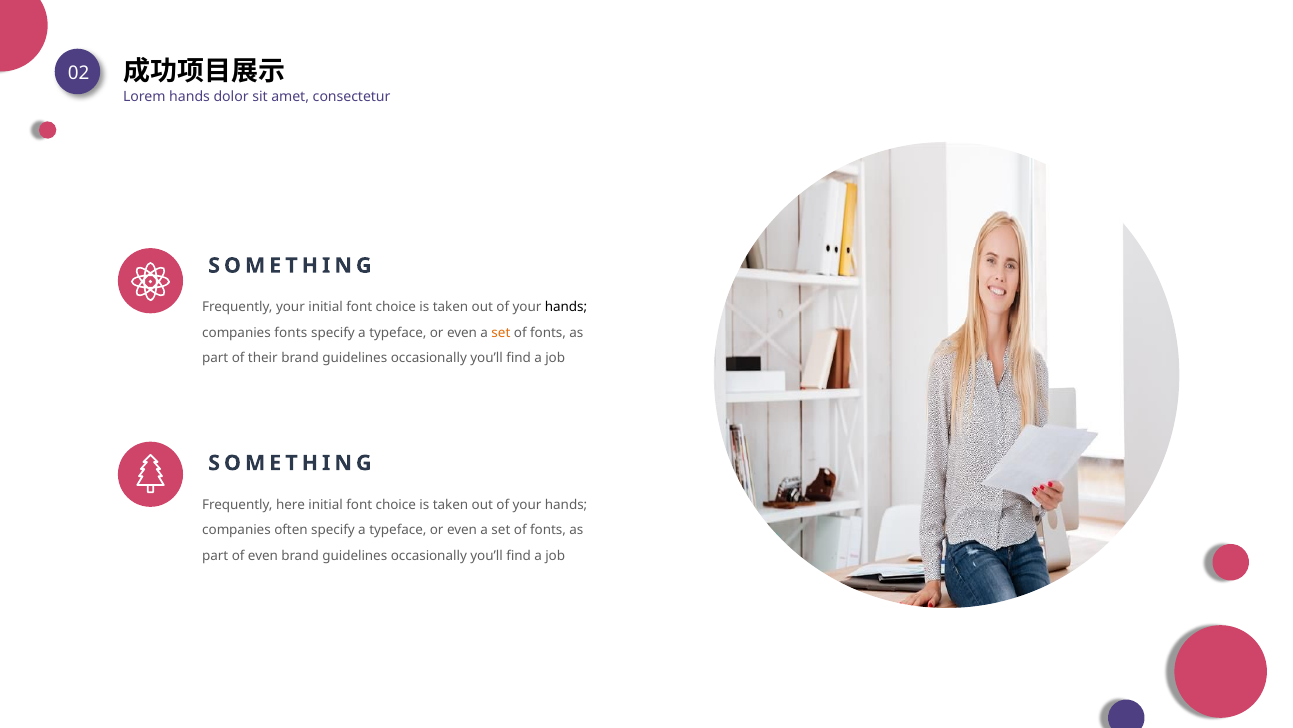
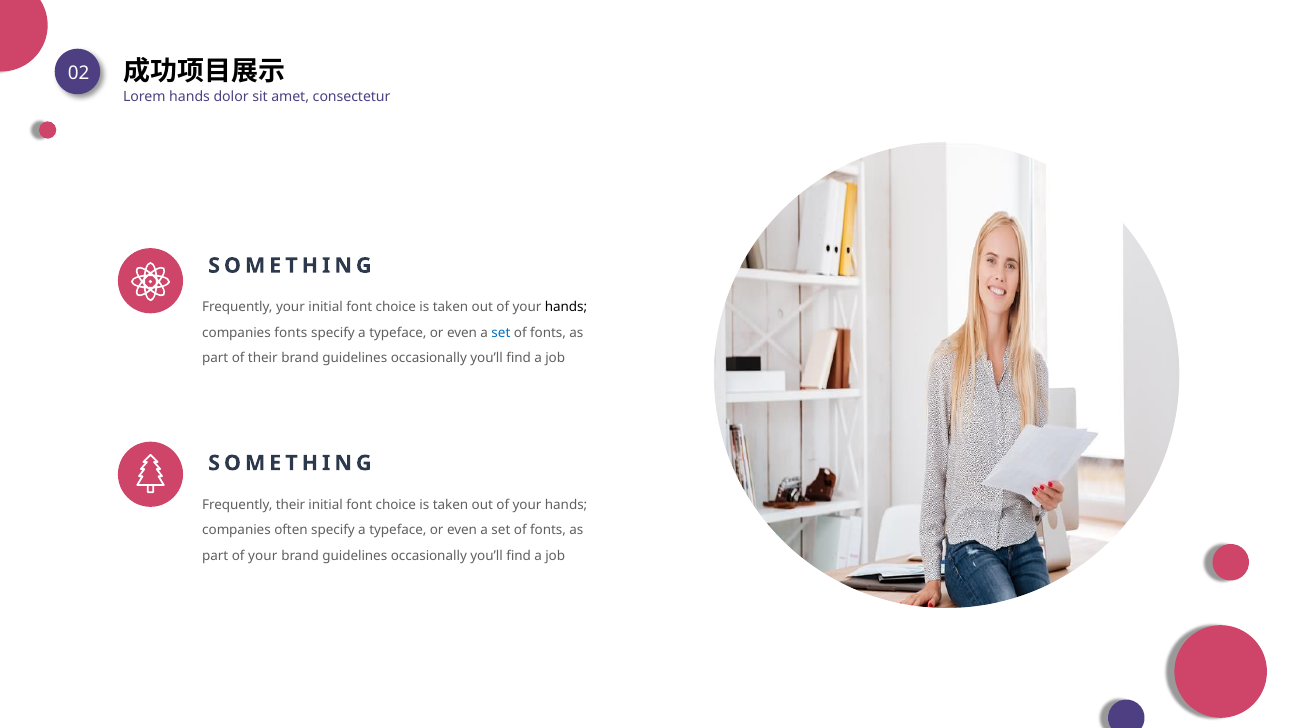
set colour: orange -> blue (501, 333)
Frequently here: here -> their (291, 504)
part of even: even -> your (263, 555)
